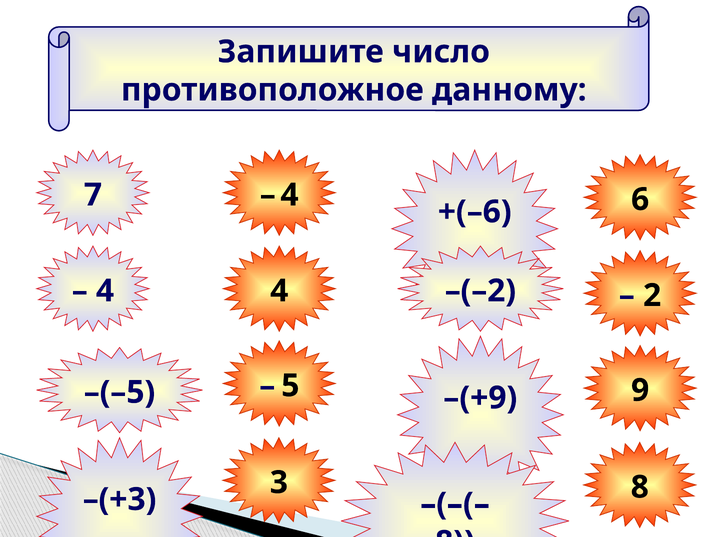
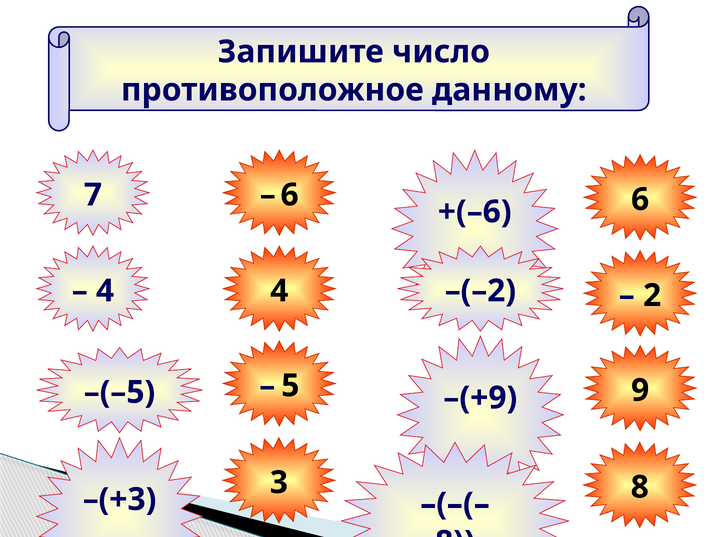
4: 4 -> 6 (290, 195)
